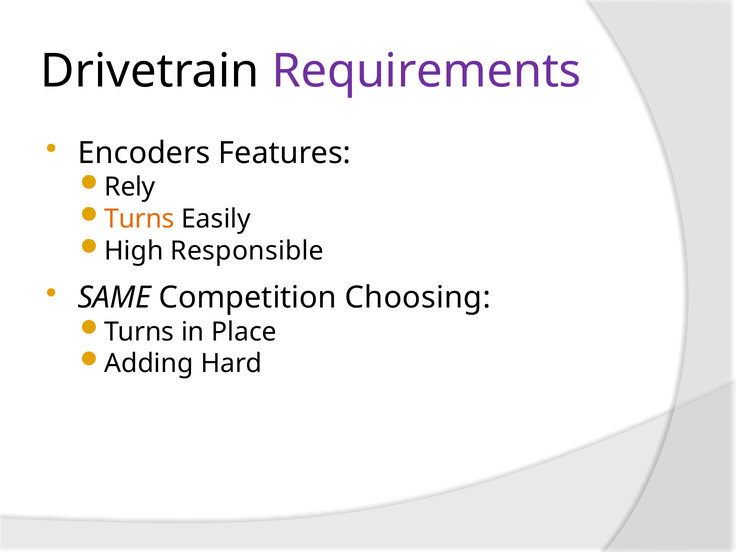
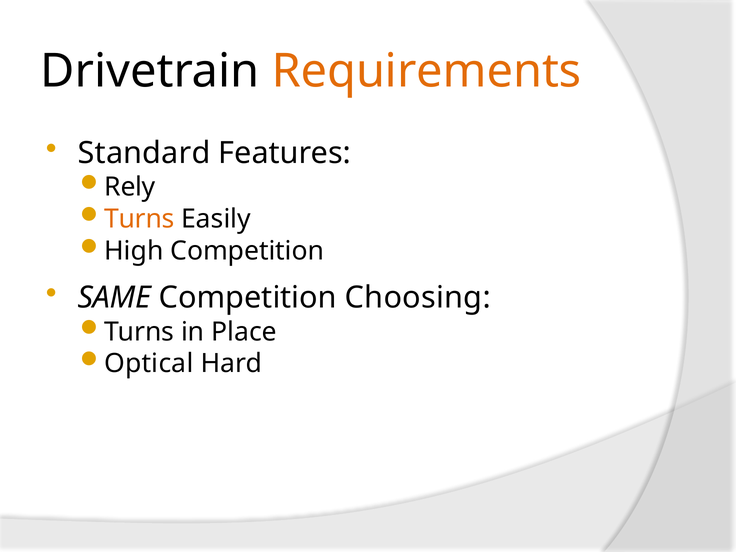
Requirements colour: purple -> orange (427, 71)
Encoders: Encoders -> Standard (144, 153)
High Responsible: Responsible -> Competition (247, 251)
Adding: Adding -> Optical (149, 364)
